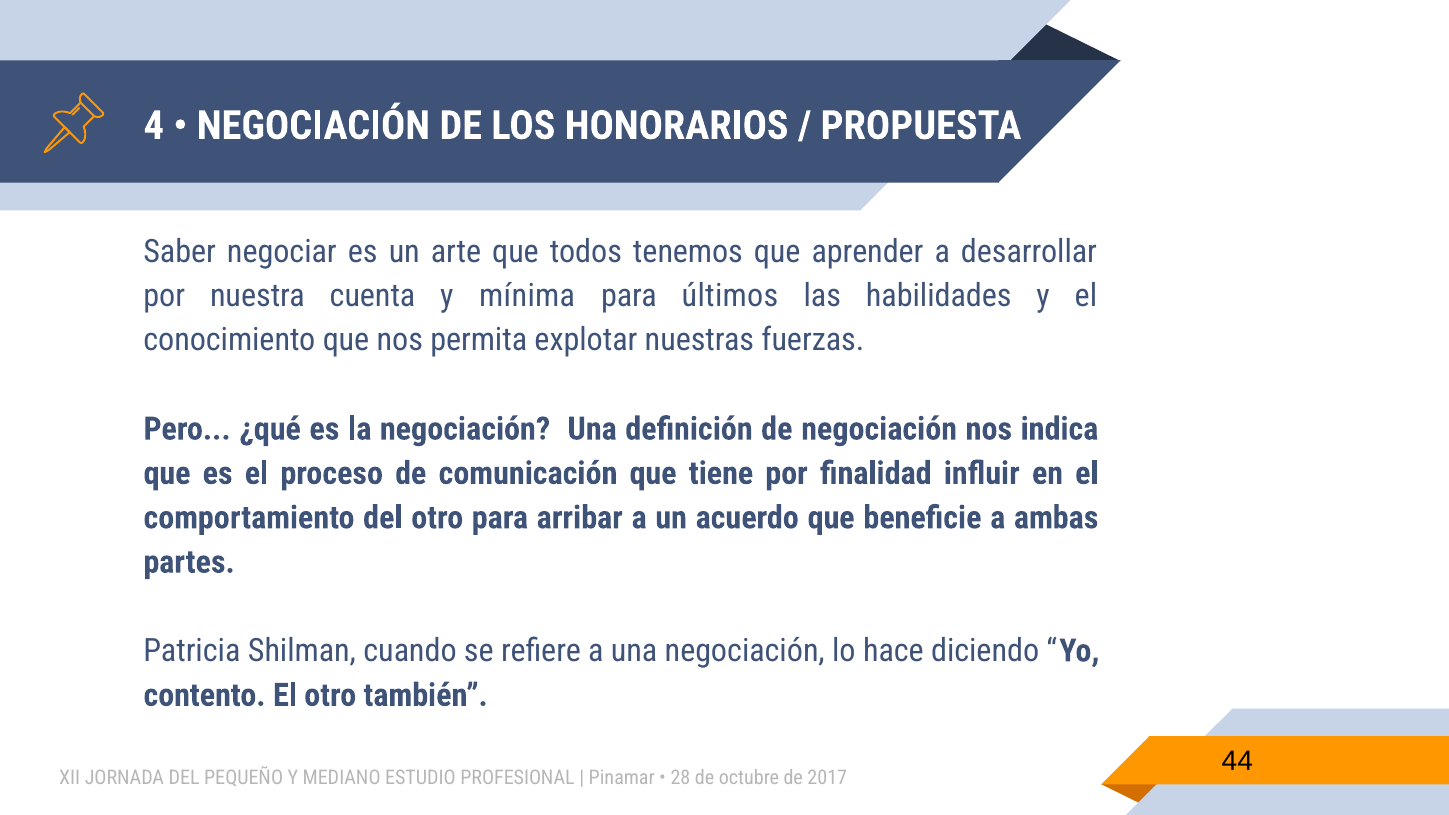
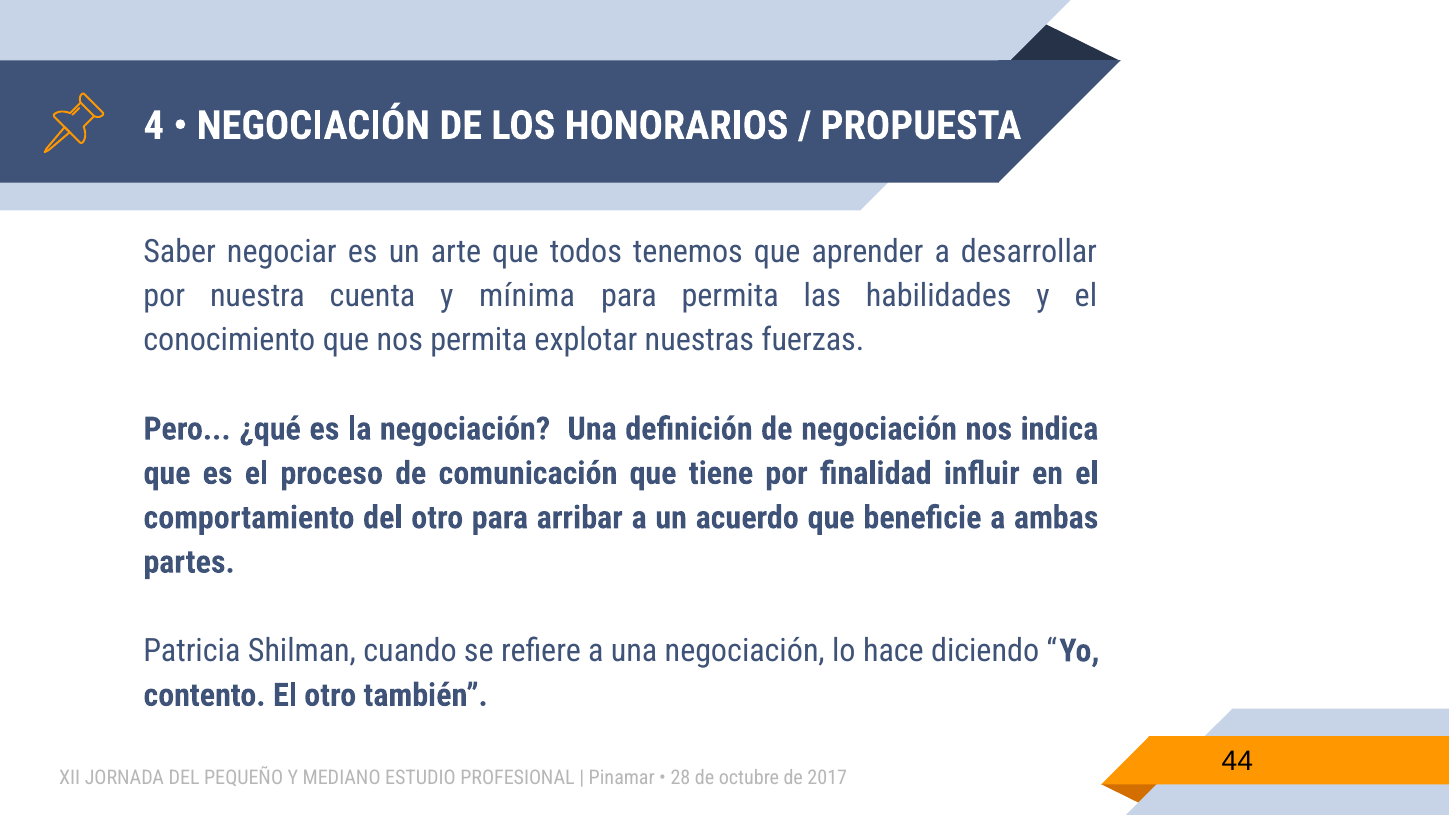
para últimos: últimos -> permita (730, 296)
